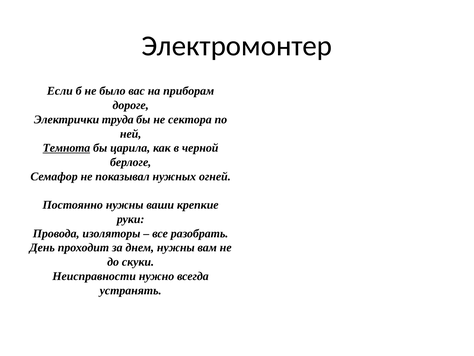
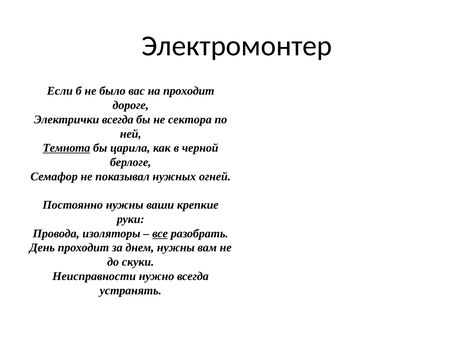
на приборам: приборам -> проходит (189, 91)
Электрички труда: труда -> всегда (118, 119)
все underline: none -> present (160, 233)
